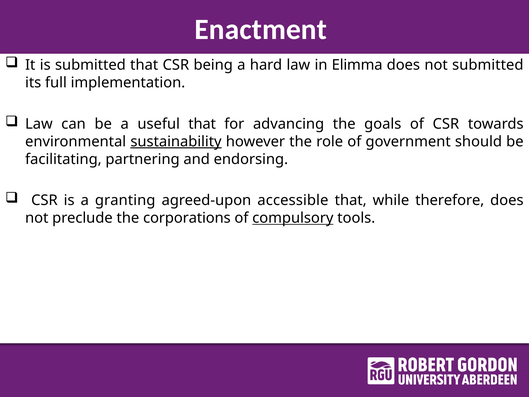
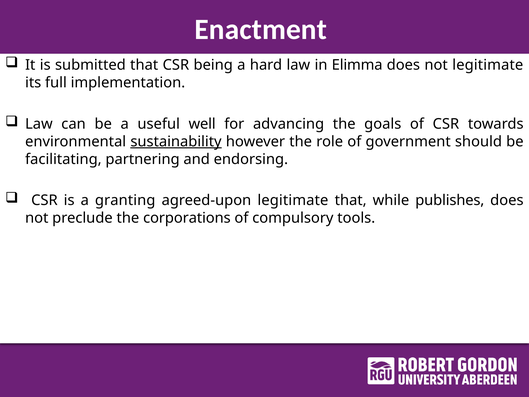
not submitted: submitted -> legitimate (488, 65)
useful that: that -> well (202, 124)
agreed-upon accessible: accessible -> legitimate (293, 200)
therefore: therefore -> publishes (450, 200)
compulsory underline: present -> none (293, 218)
